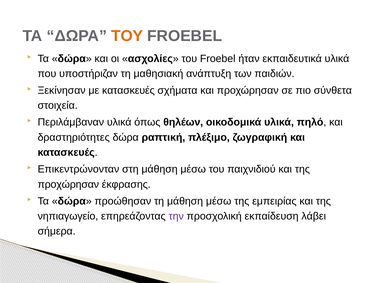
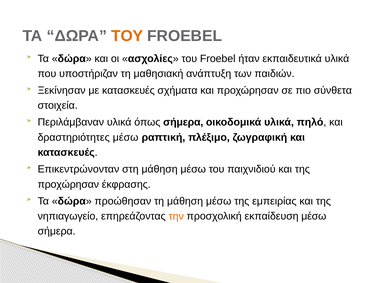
όπως θηλέων: θηλέων -> σήμερα (183, 122)
δραστηριότητες δώρα: δώρα -> μέσω (126, 137)
την colour: purple -> orange (176, 216)
εκπαίδευση λάβει: λάβει -> μέσω (314, 216)
